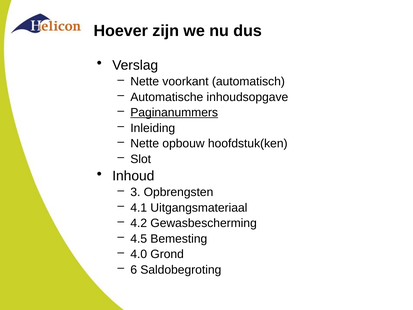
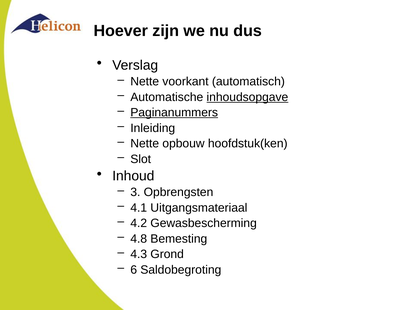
inhoudsopgave underline: none -> present (247, 97)
4.5: 4.5 -> 4.8 (139, 239)
4.0: 4.0 -> 4.3 (139, 254)
